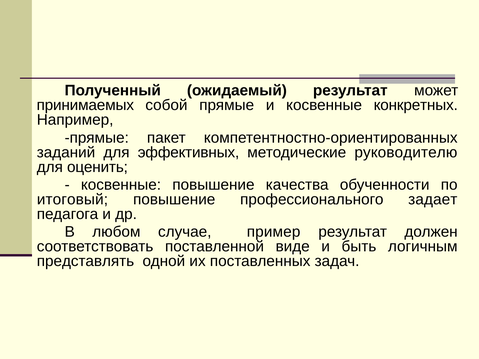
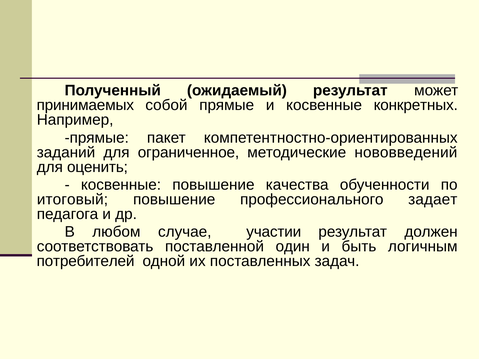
эффективных: эффективных -> ограниченное (188, 152)
руководителю: руководителю -> нововведений (406, 152)
пример: пример -> участии (274, 232)
виде: виде -> один (293, 247)
представлять: представлять -> потребителей (86, 261)
